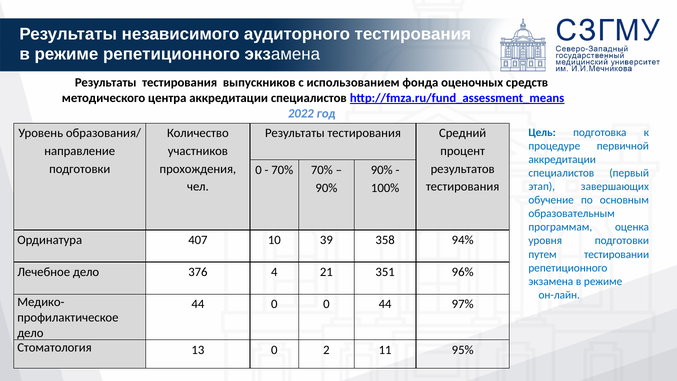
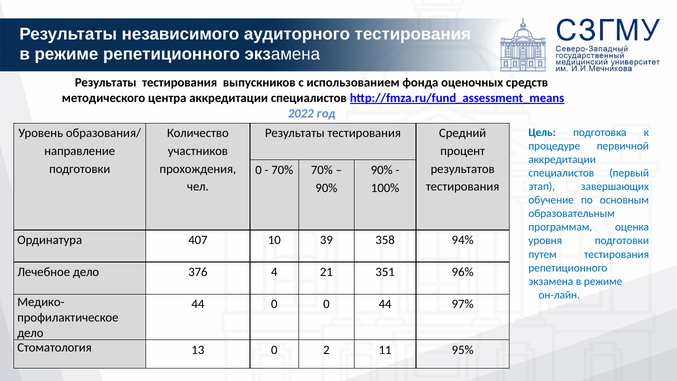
путем тестировании: тестировании -> тестирования (617, 254)
